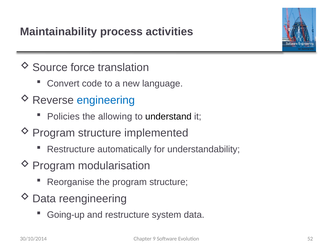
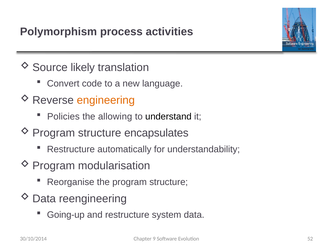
Maintainability: Maintainability -> Polymorphism (58, 32)
force: force -> likely (83, 67)
engineering colour: blue -> orange (106, 100)
implemented: implemented -> encapsulates (156, 133)
